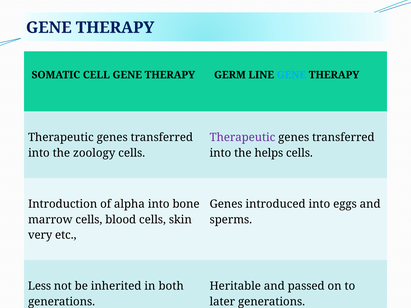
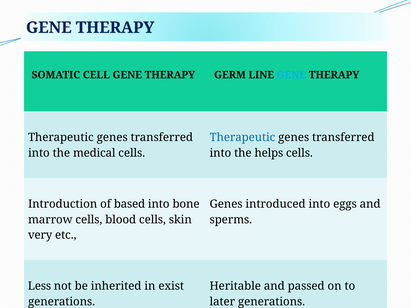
Therapeutic colour: purple -> blue (242, 138)
zoology: zoology -> medical (94, 153)
alpha: alpha -> based (129, 204)
both: both -> exist (171, 286)
